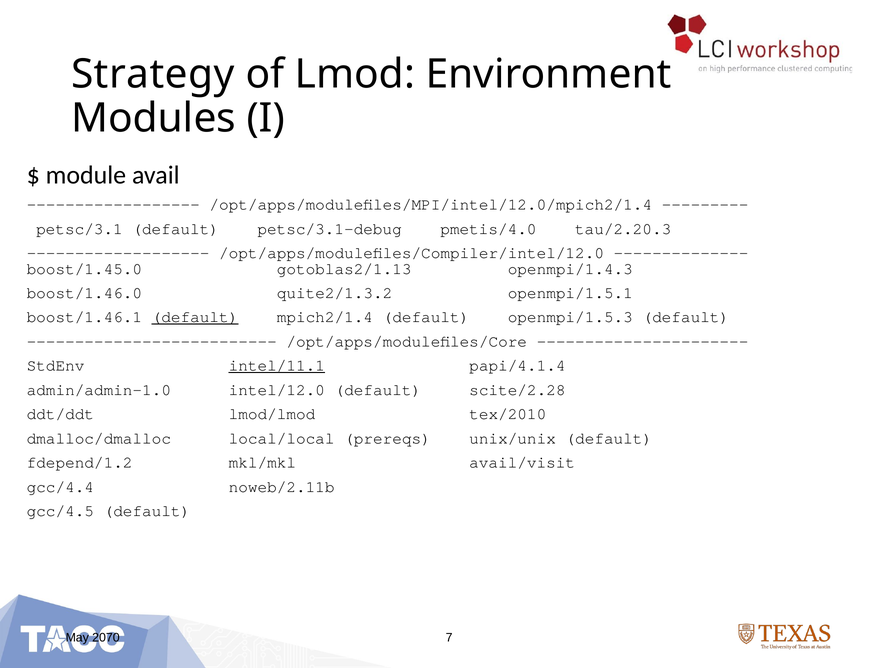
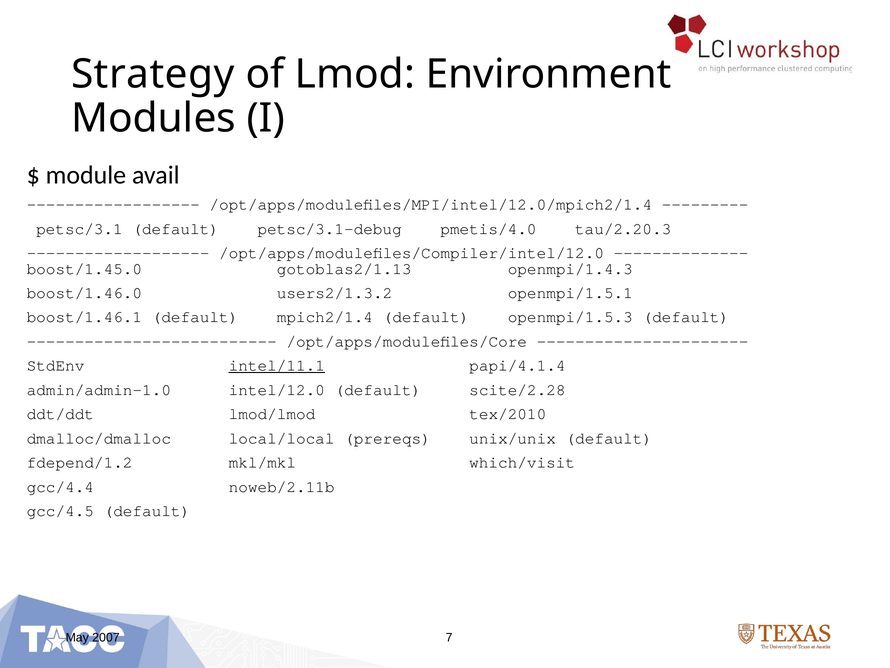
quite2/1.3.2: quite2/1.3.2 -> users2/1.3.2 (335, 293)
default underline: present -> none (195, 317)
avail/visit: avail/visit -> which/visit (522, 462)
2070: 2070 -> 2007 (106, 637)
